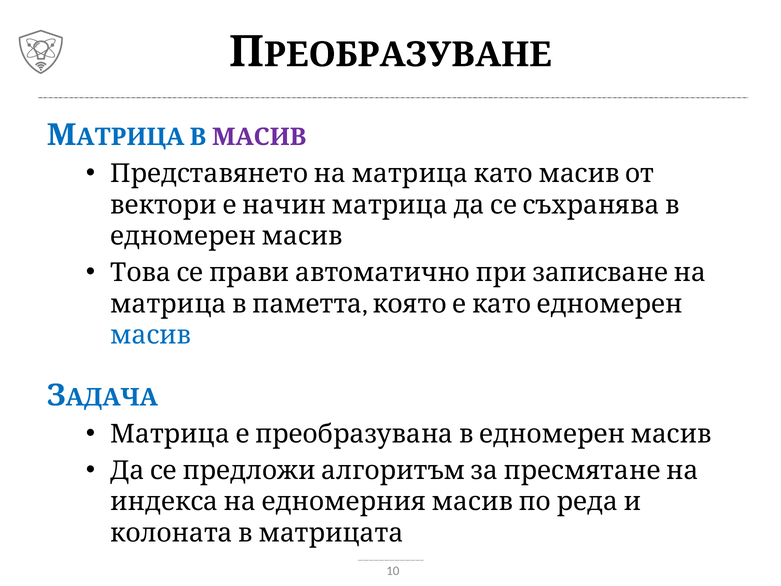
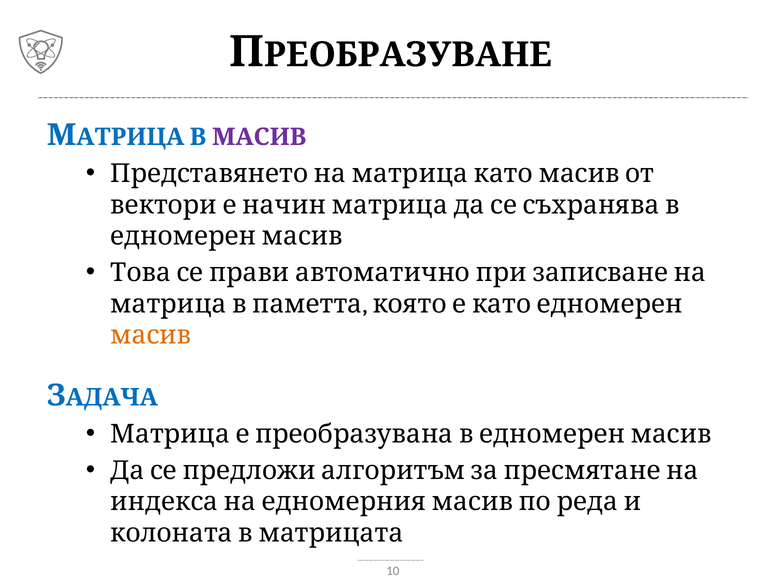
масив colour: blue -> orange (151, 335)
